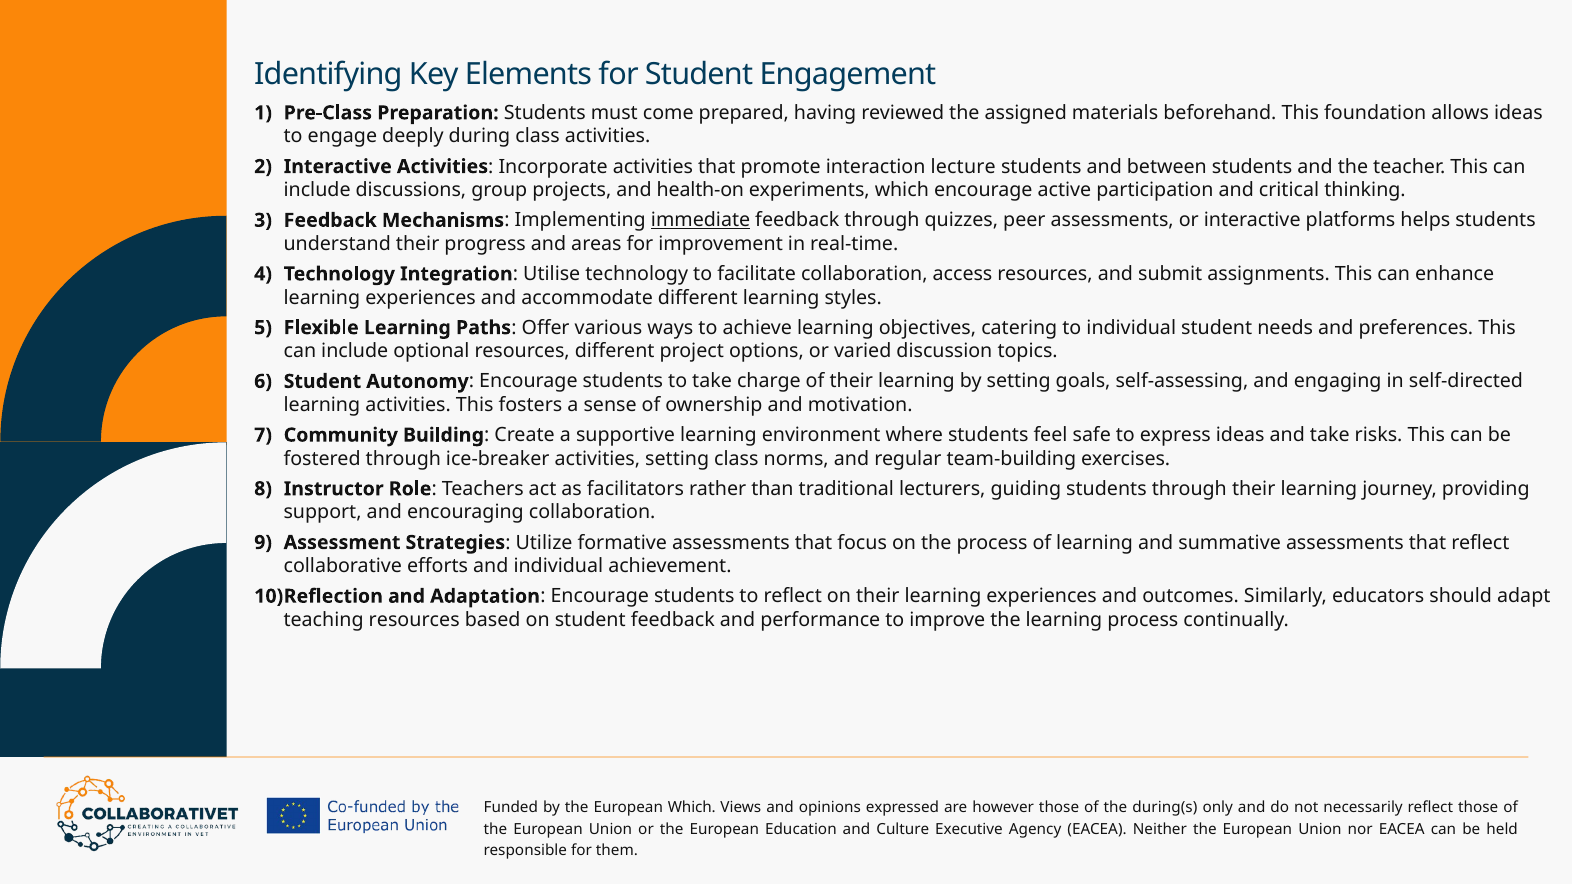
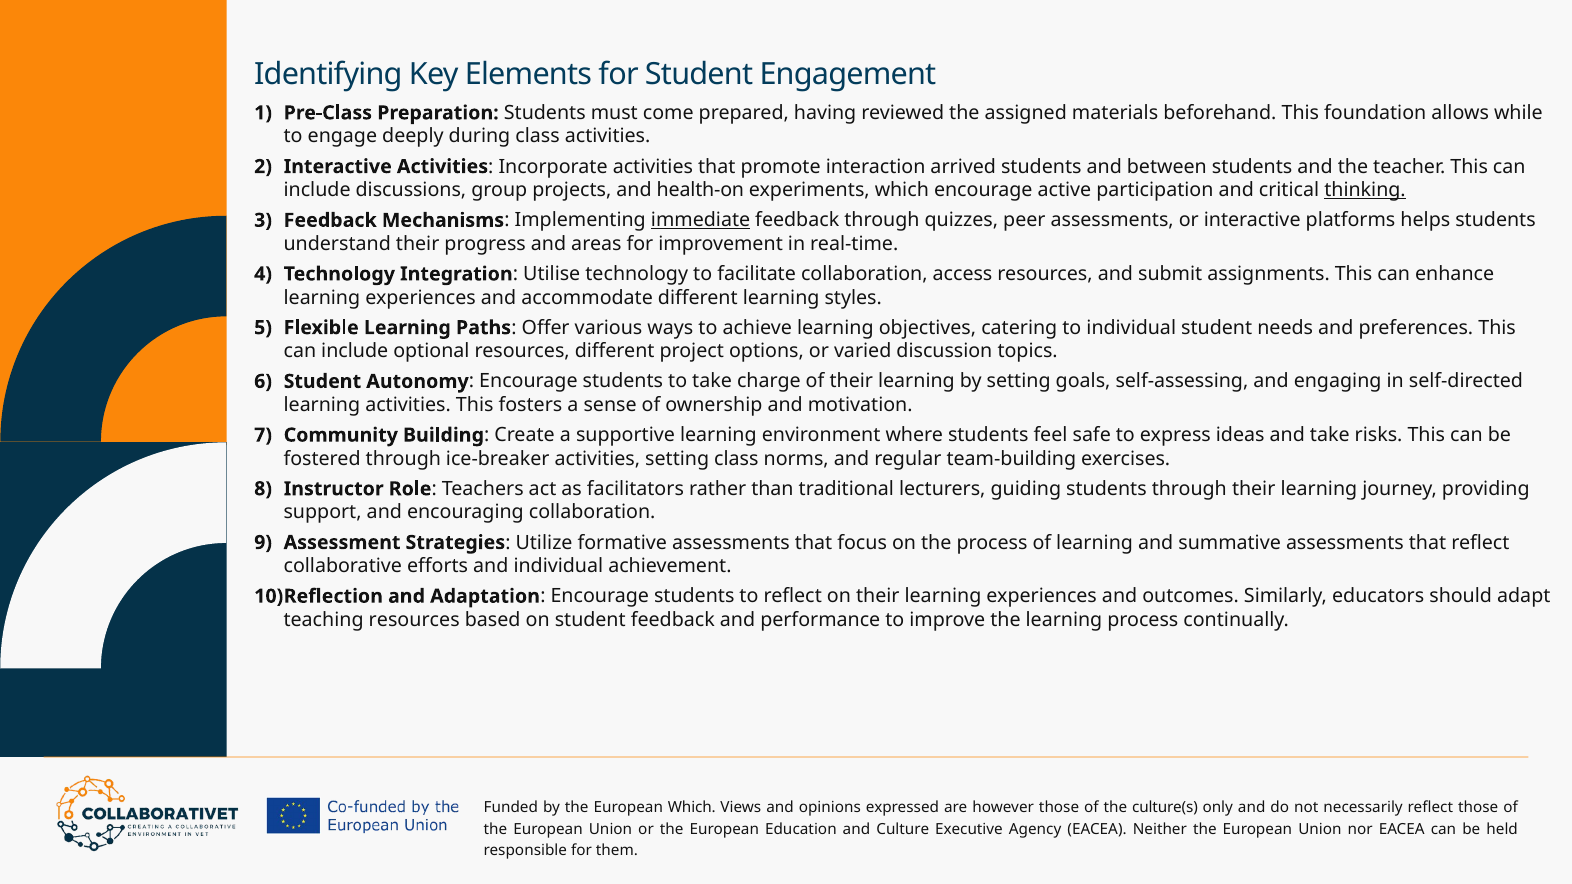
allows ideas: ideas -> while (1518, 113)
lecture: lecture -> arrived (963, 167)
thinking underline: none -> present (1365, 190)
during(s: during(s -> culture(s (1165, 808)
